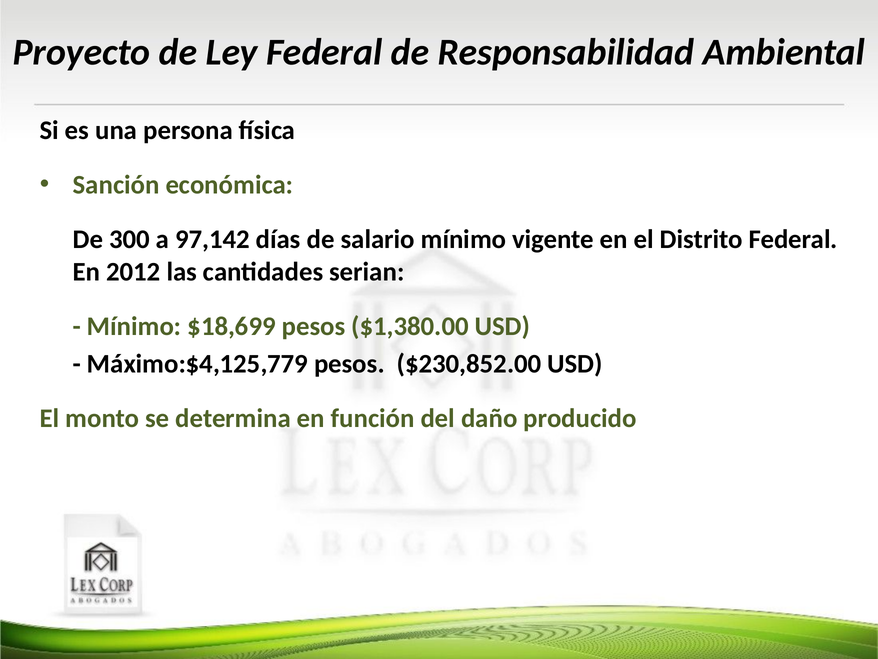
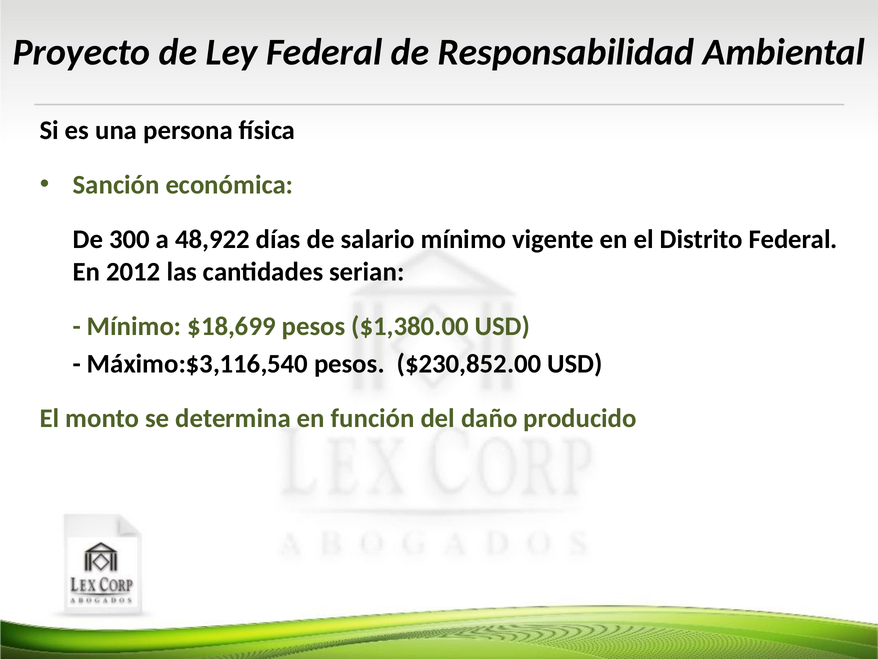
97,142: 97,142 -> 48,922 (213, 239)
Máximo:$4,125,779: Máximo:$4,125,779 -> Máximo:$3,116,540 (198, 364)
